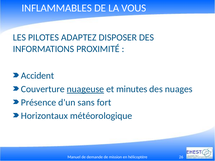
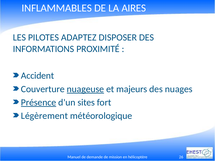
VOUS: VOUS -> AIRES (134, 8)
minutes: minutes -> majeurs (132, 89)
Présence underline: none -> present (39, 103)
sans: sans -> sites (86, 103)
Horizontaux: Horizontaux -> Légèrement (44, 116)
